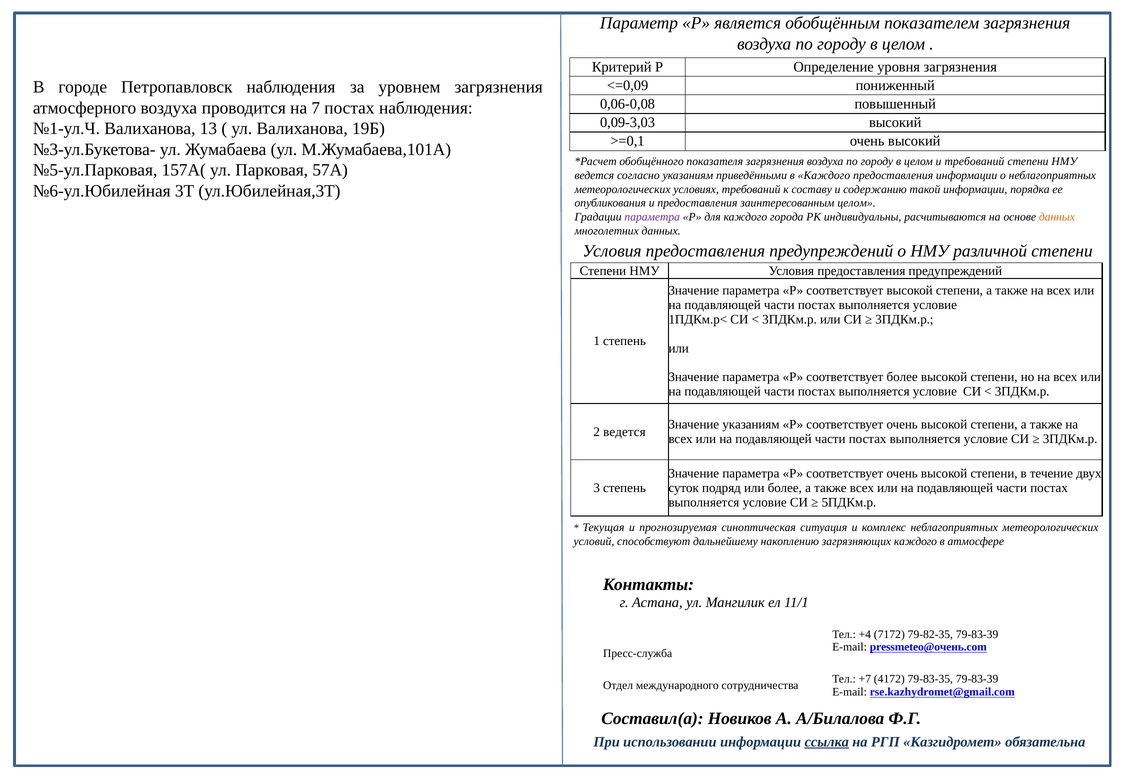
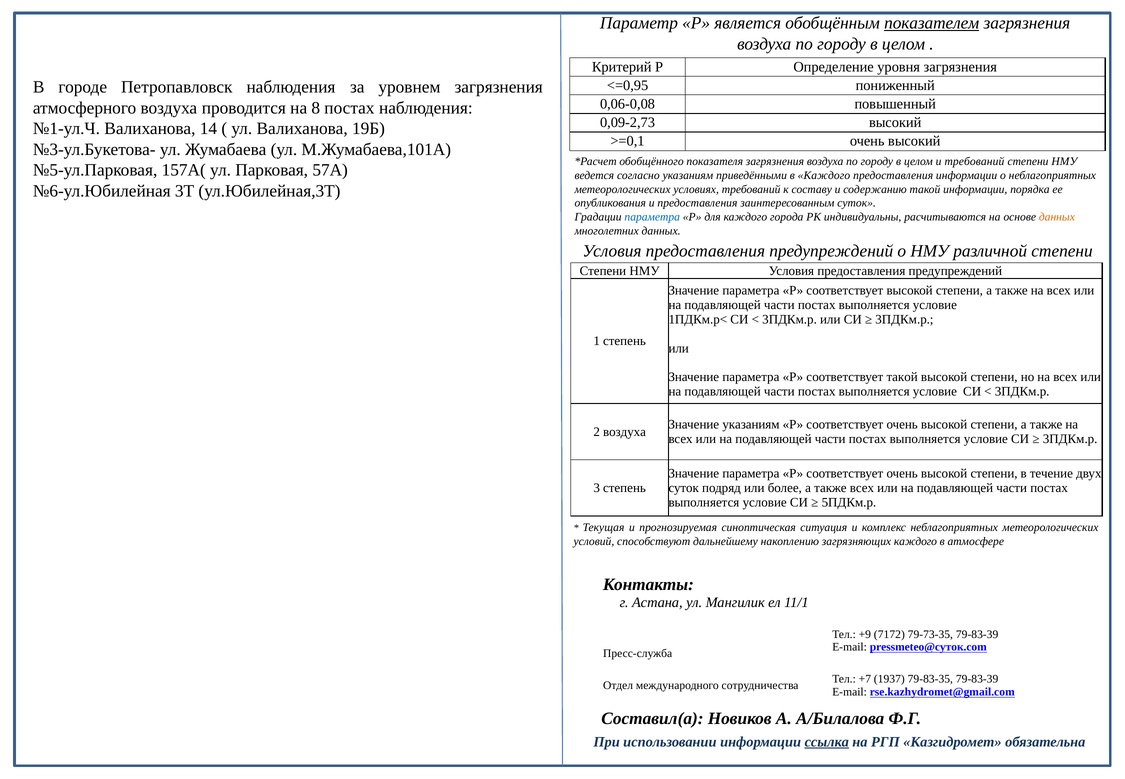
показателем underline: none -> present (932, 23)
<=0,09: <=0,09 -> <=0,95 (628, 85)
7: 7 -> 8 (316, 108)
0,09-3,03: 0,09-3,03 -> 0,09-2,73 (628, 123)
13: 13 -> 14 (208, 129)
заинтересованным целом: целом -> суток (857, 203)
параметра colour: purple -> blue (652, 217)
соответствует более: более -> такой (902, 377)
2 ведется: ведется -> воздуха (625, 432)
+4: +4 -> +9 (865, 634)
79-82-35: 79-82-35 -> 79-73-35 (930, 634)
pressmeteo@очень.com: pressmeteo@очень.com -> pressmeteo@суток.com (928, 647)
4172: 4172 -> 1937 (889, 679)
